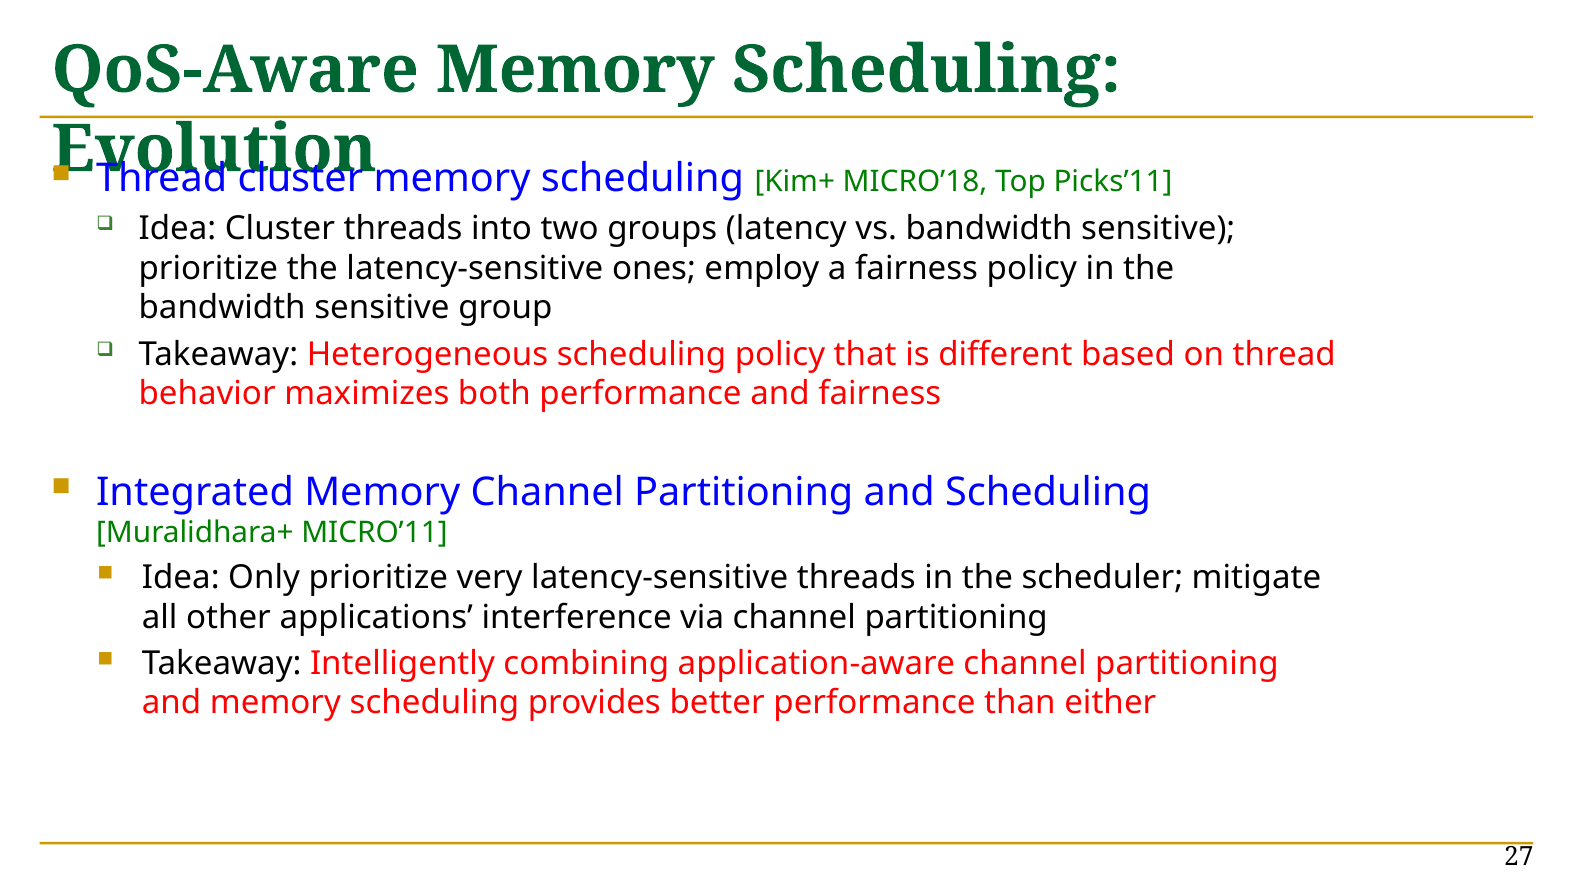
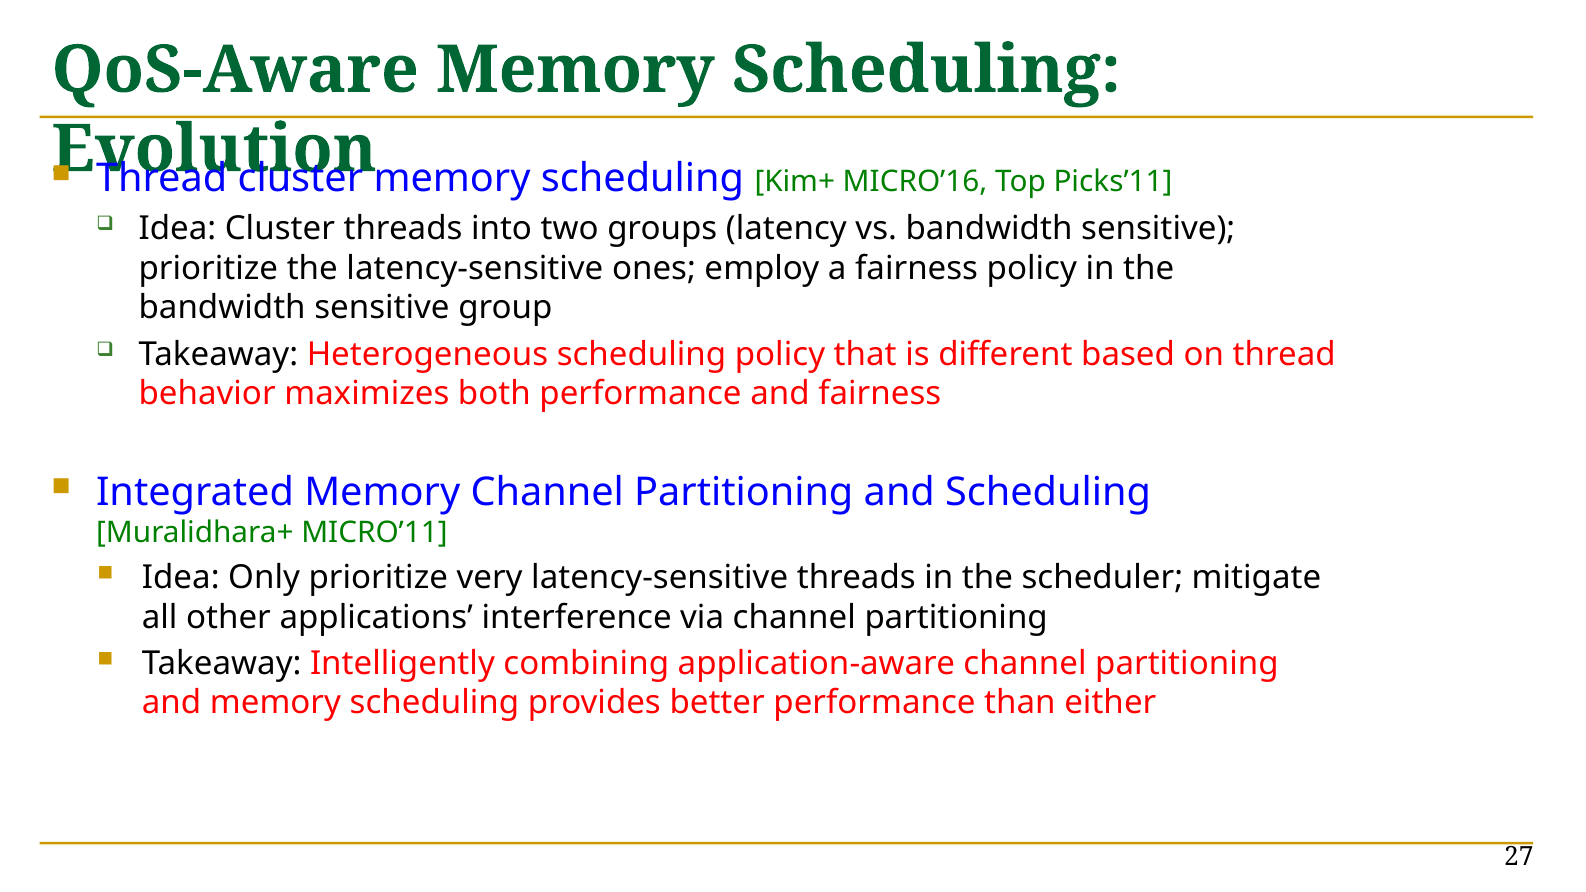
MICRO’18: MICRO’18 -> MICRO’16 (915, 182)
